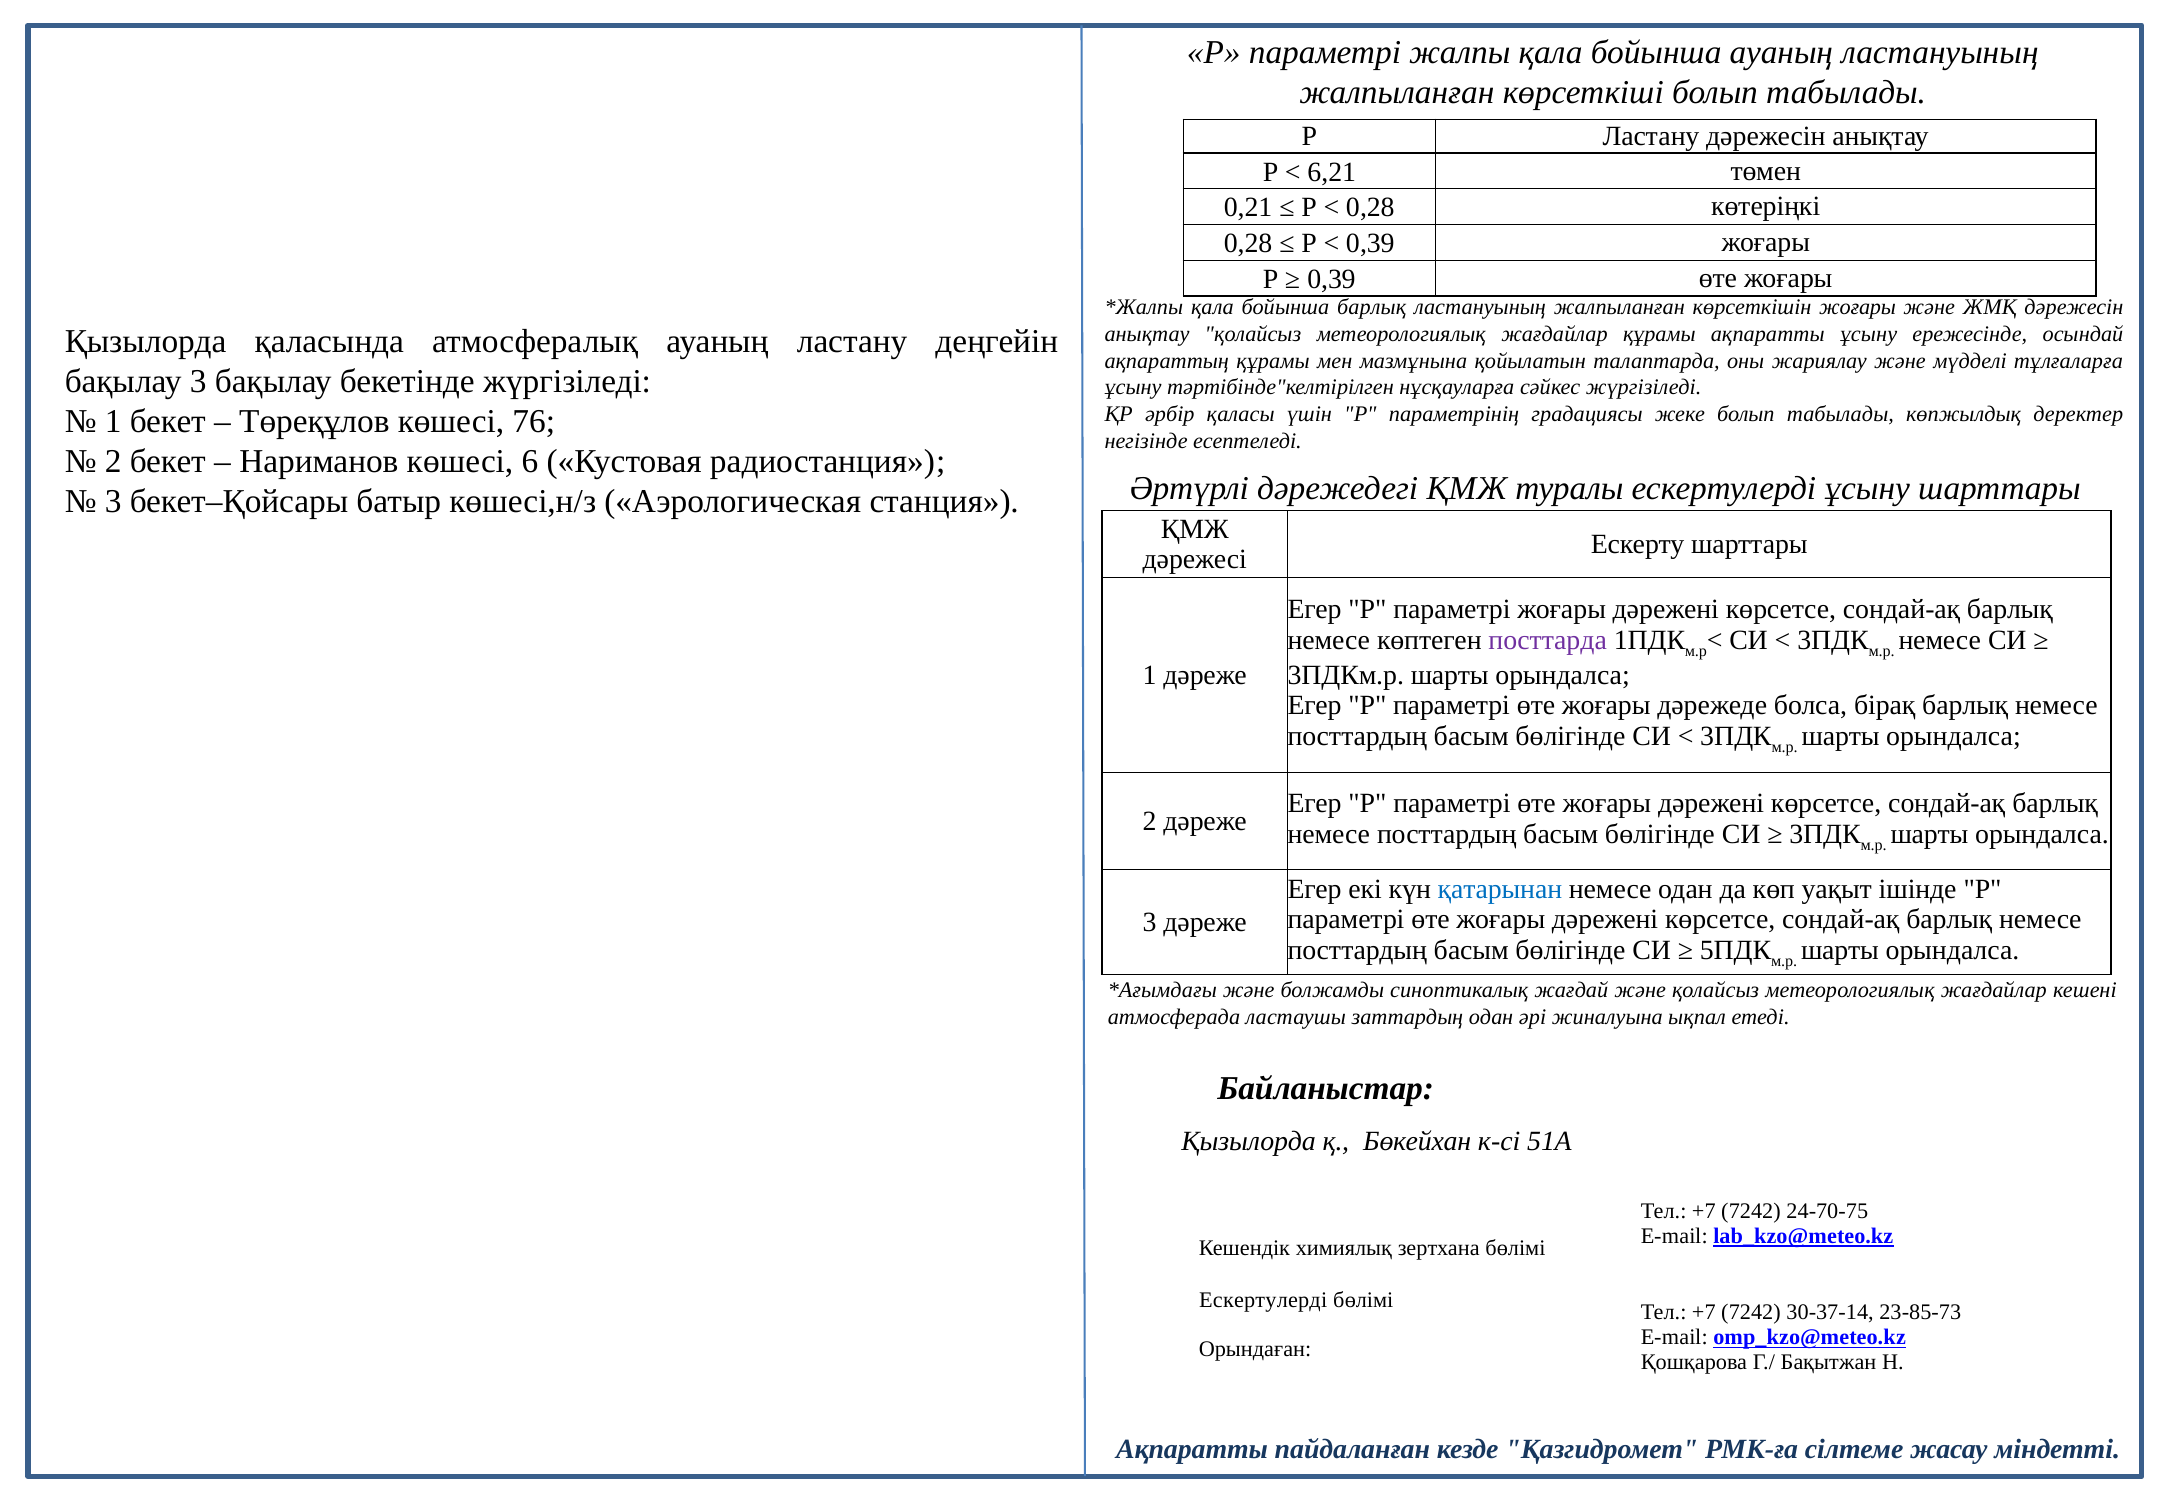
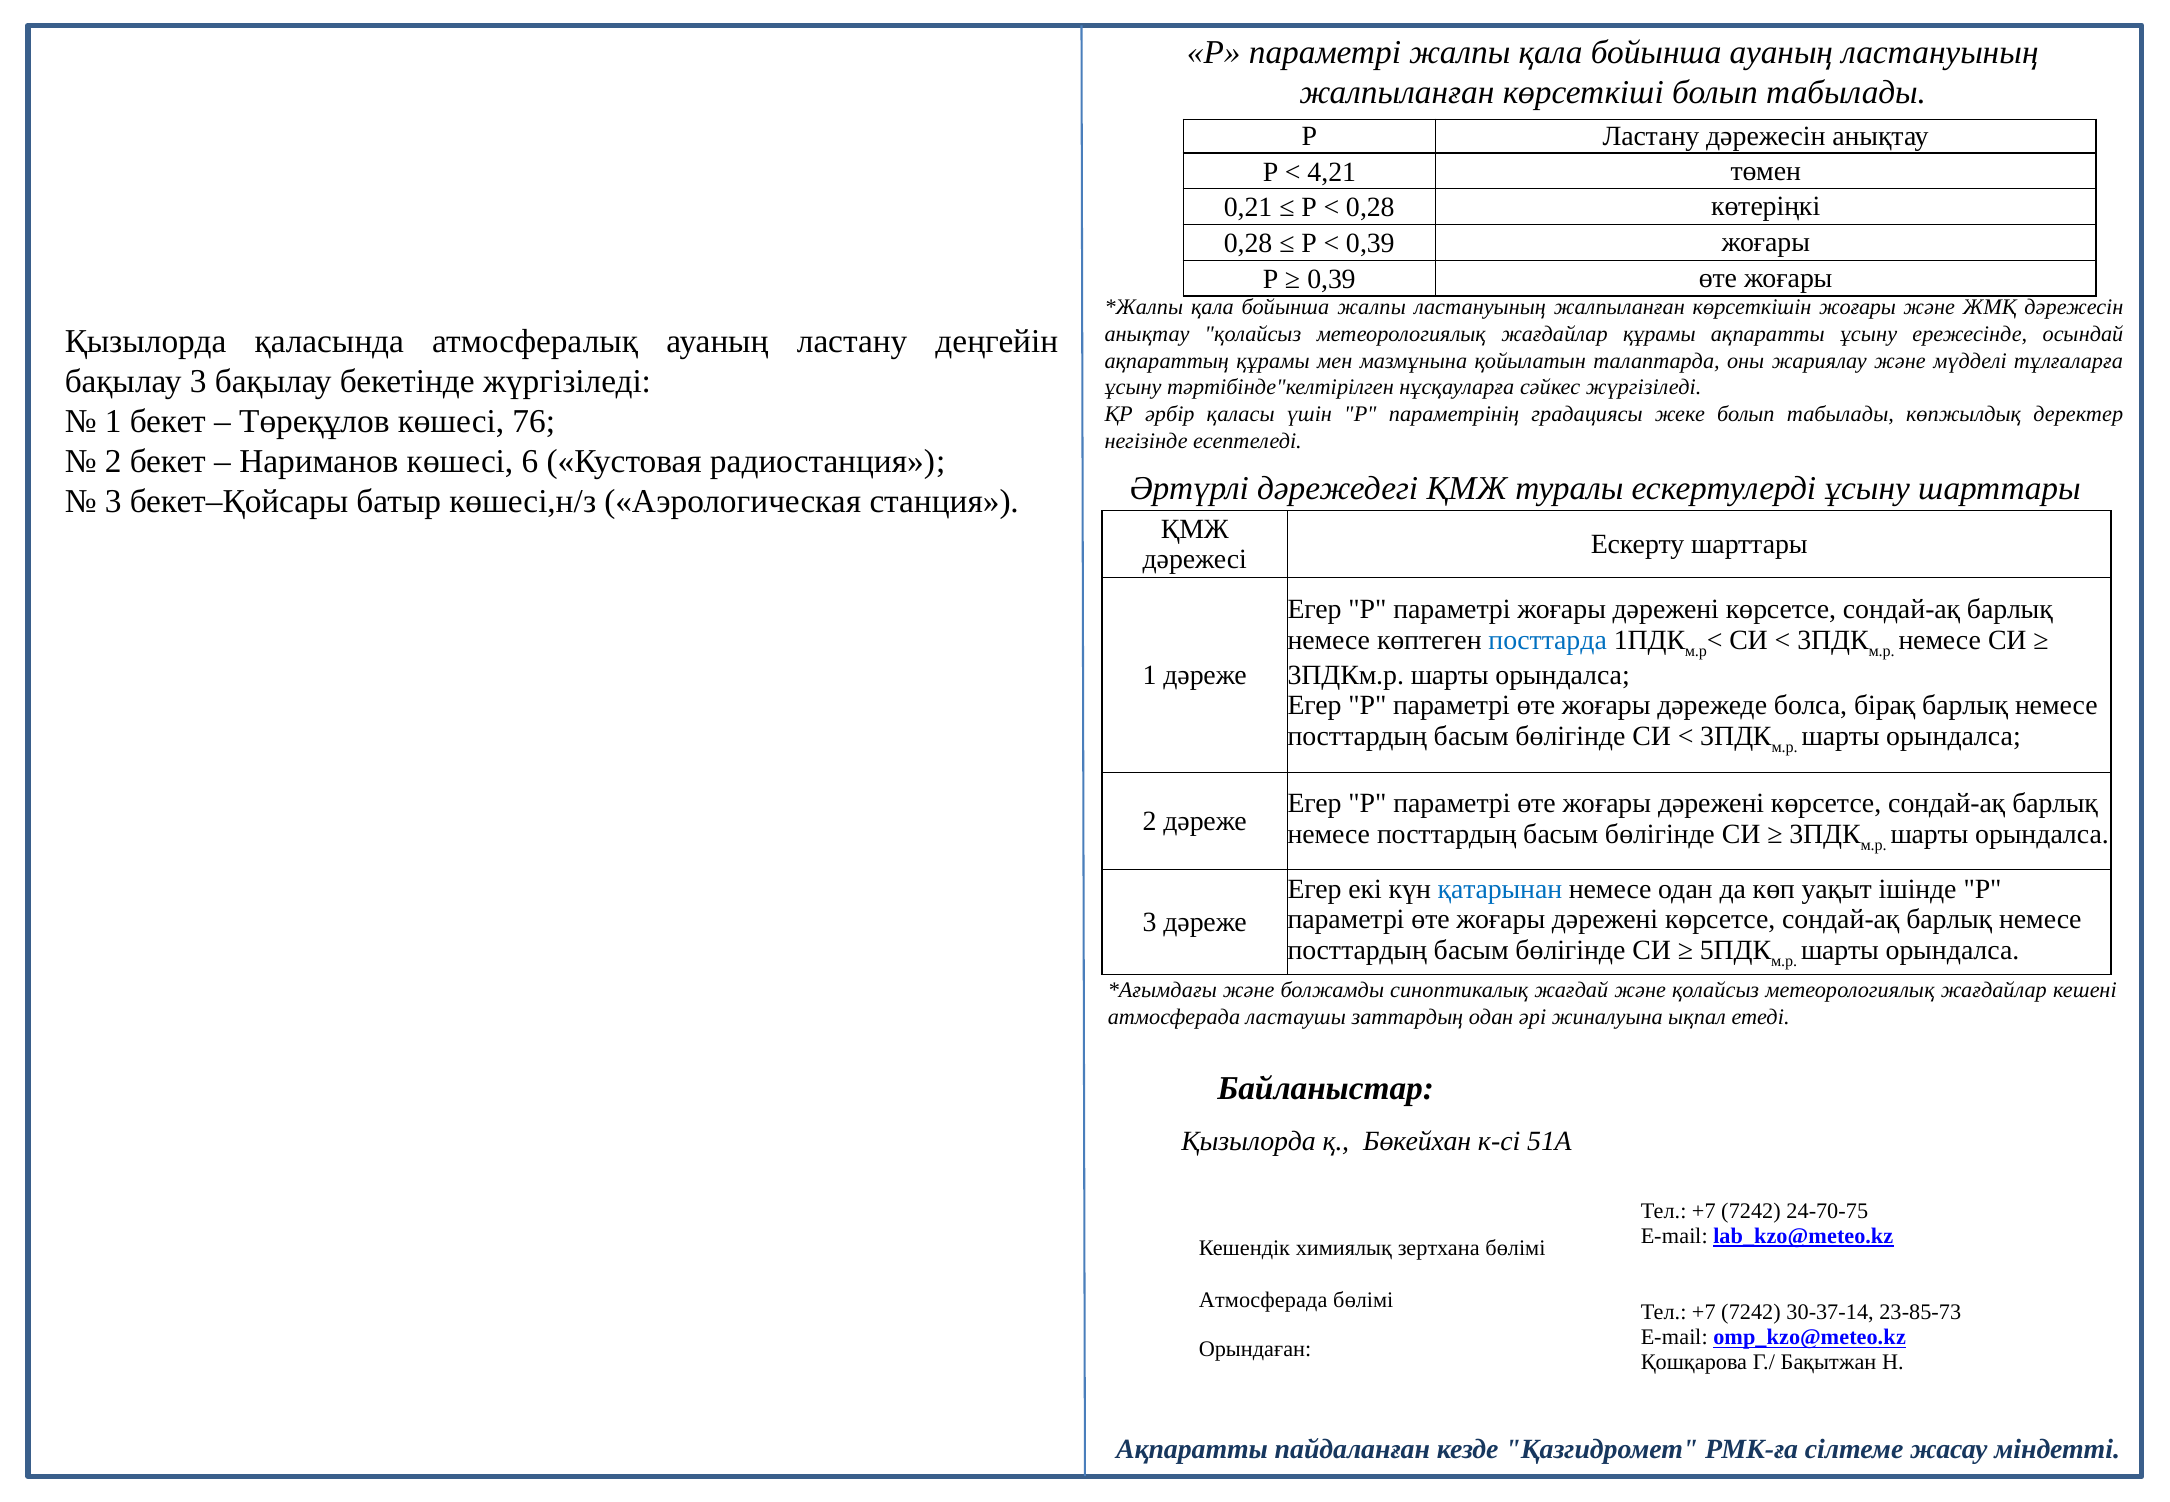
6,21: 6,21 -> 4,21 (1332, 172)
бойынша барлық: барлық -> жалпы (1372, 308)
посттарда colour: purple -> blue (1548, 640)
Ескертулерді: Ескертулерді -> Атмосферада (1263, 1300)
